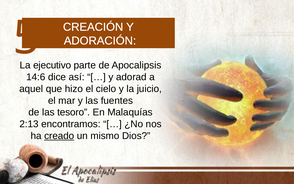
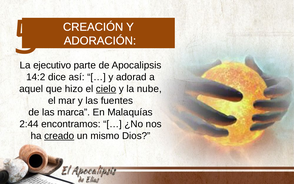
14:6: 14:6 -> 14:2 (36, 77)
cielo underline: none -> present (106, 89)
juicio: juicio -> nube (149, 89)
tesoro: tesoro -> marca (74, 112)
2:13: 2:13 -> 2:44 (29, 124)
